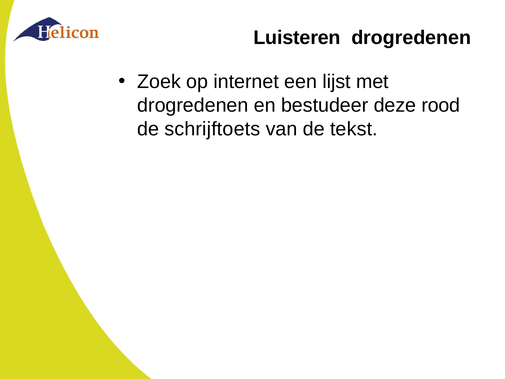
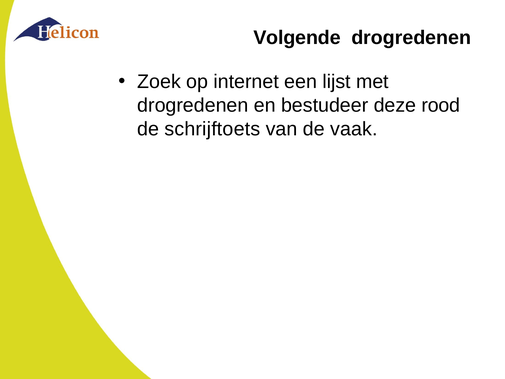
Luisteren: Luisteren -> Volgende (297, 38)
tekst: tekst -> vaak (354, 129)
